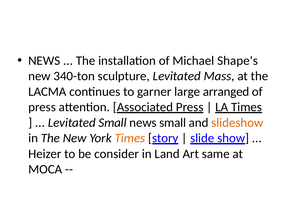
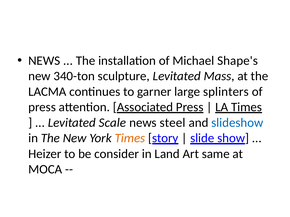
arranged: arranged -> splinters (226, 92)
Levitated Small: Small -> Scale (112, 123)
news small: small -> steel (173, 123)
slideshow colour: orange -> blue (237, 123)
